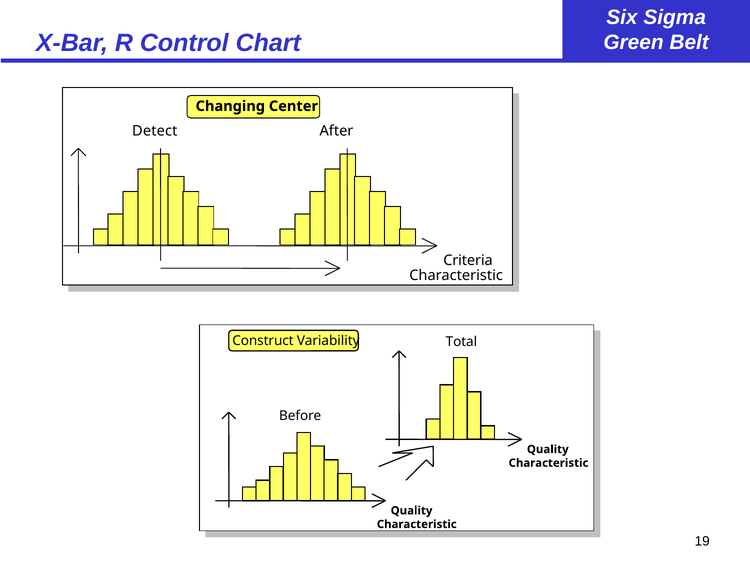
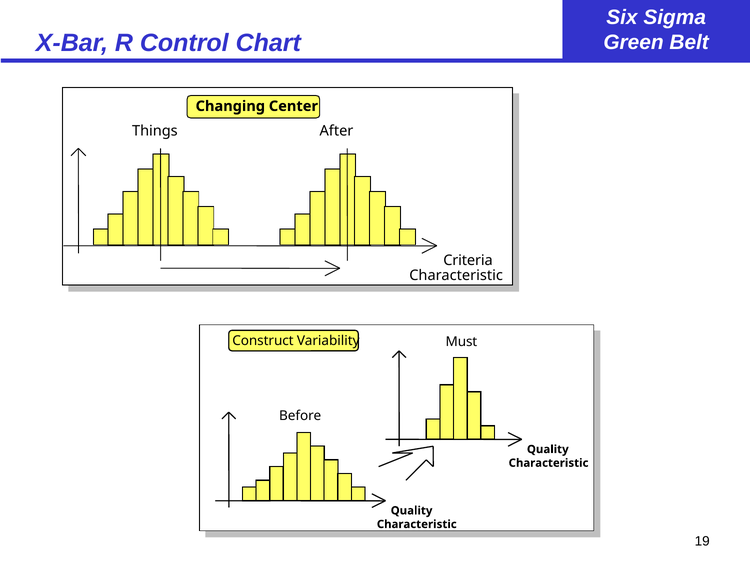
Detect: Detect -> Things (155, 131)
Total: Total -> Must (461, 342)
